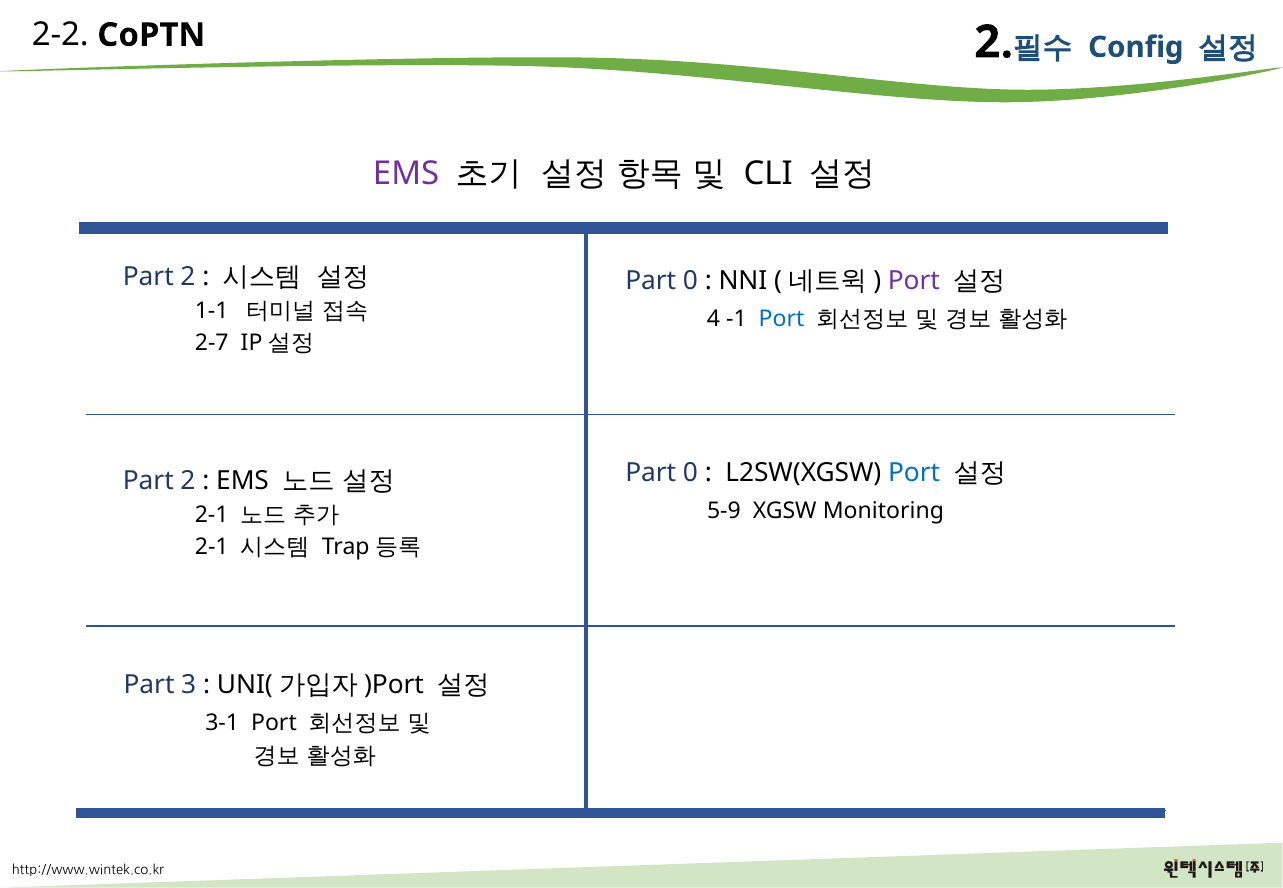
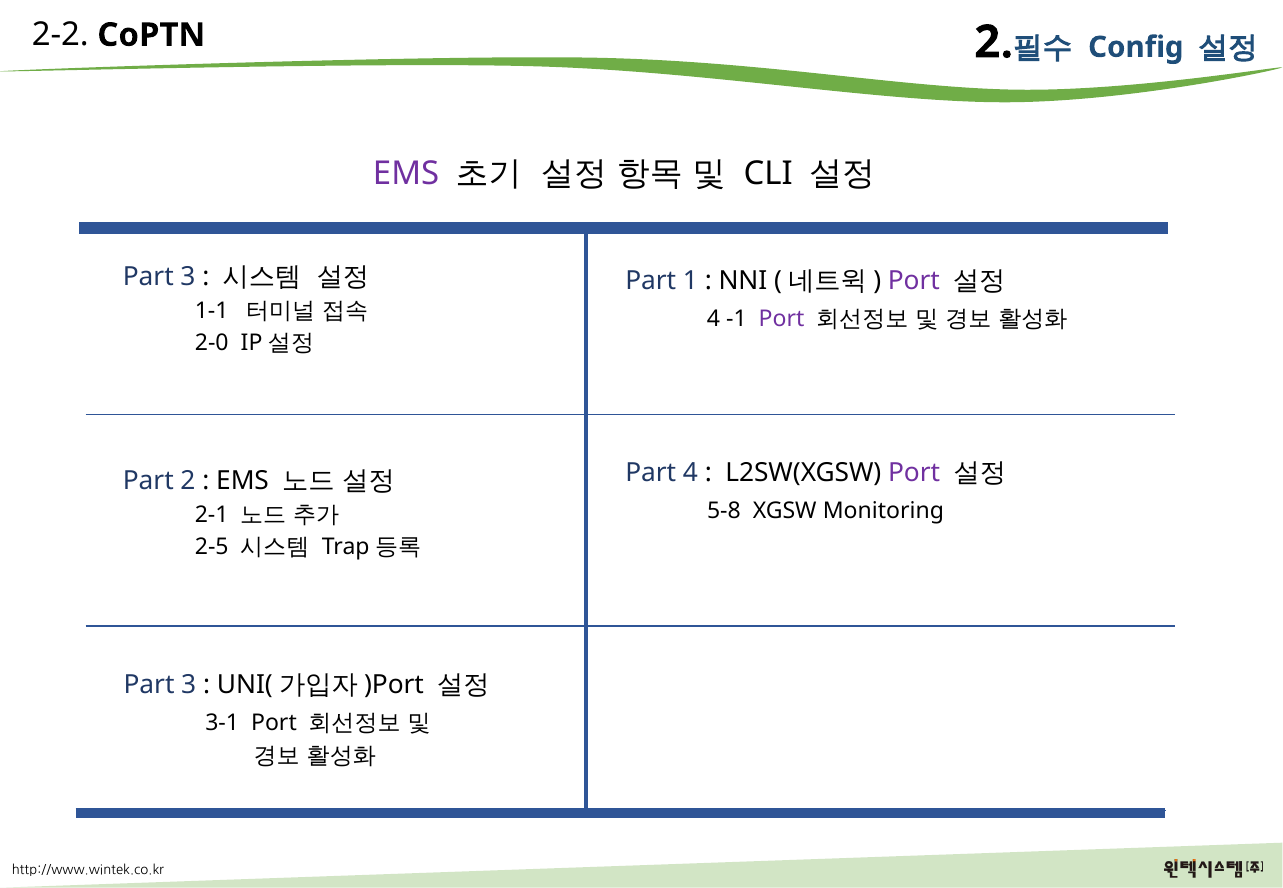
2: 2 -> 3 (188, 277)
0: 0 -> 1 (690, 281)
Port colour: blue -> purple (781, 319)
2-7: 2-7 -> 2-0 (212, 343)
0: 0 -> 4 (690, 473)
Port colour: blue -> purple (914, 473)
5-9: 5-9 -> 5-8 (724, 511)
2-1: 2-1 -> 2-5 (212, 547)
